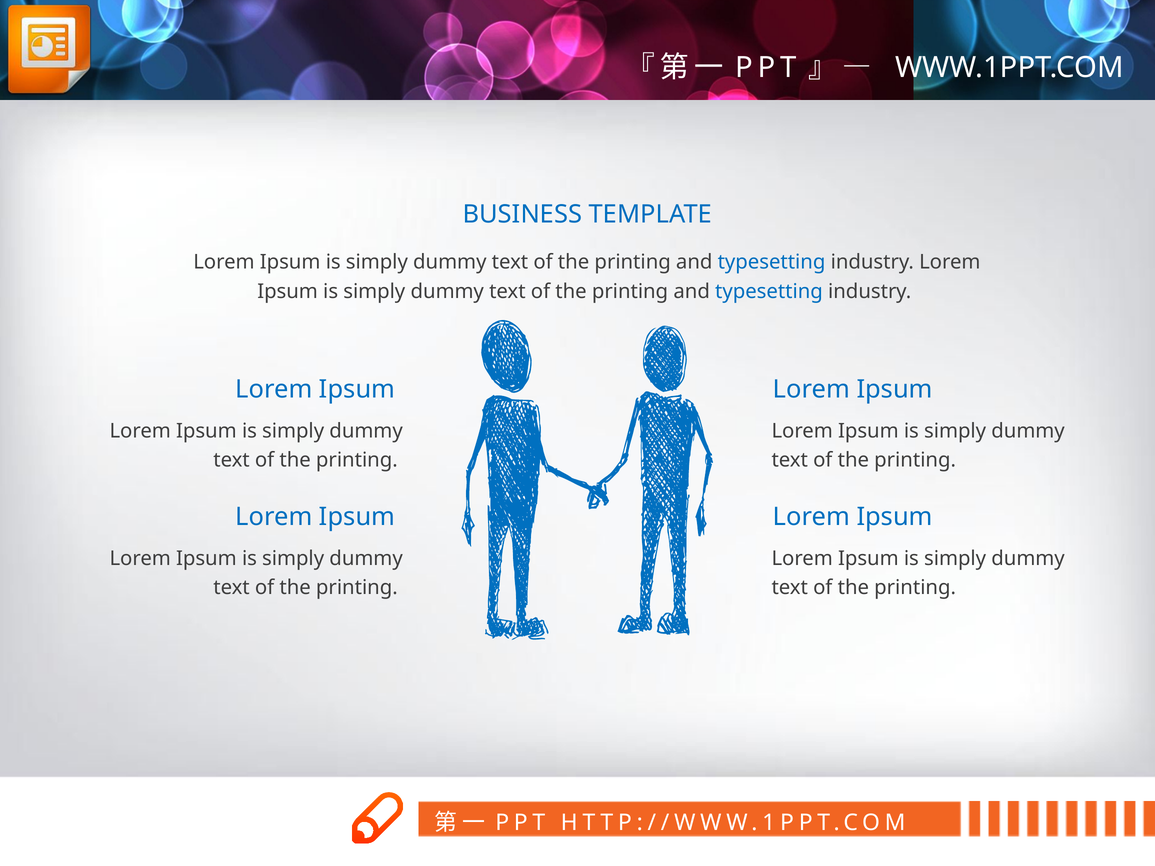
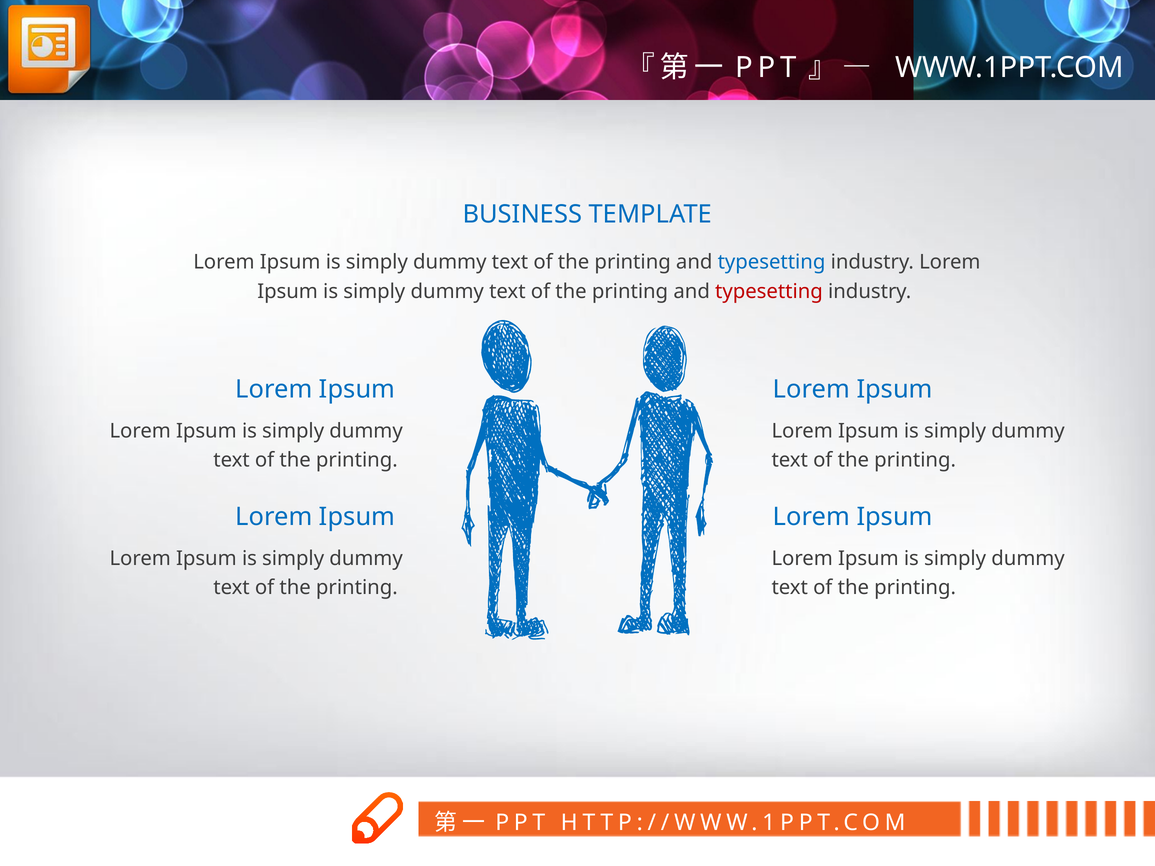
typesetting colour: blue -> red (769, 292)
